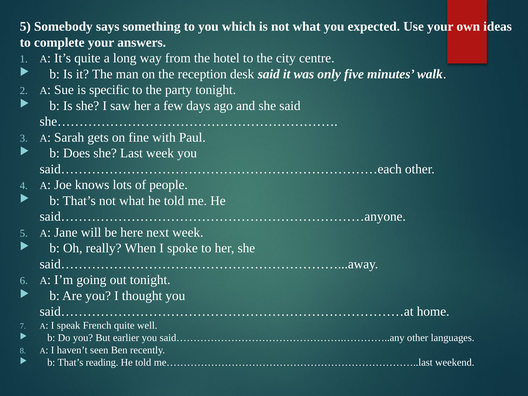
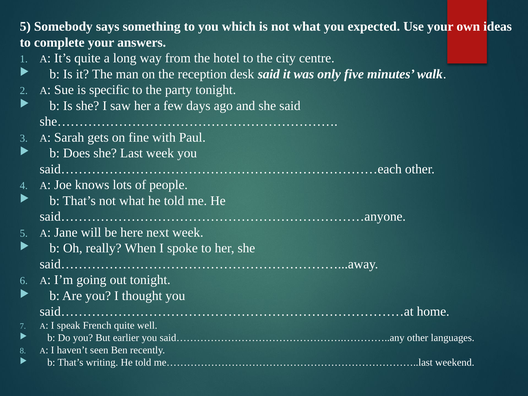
reading: reading -> writing (102, 362)
